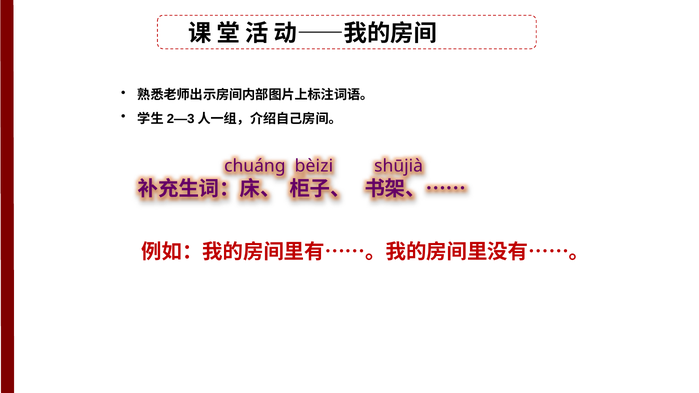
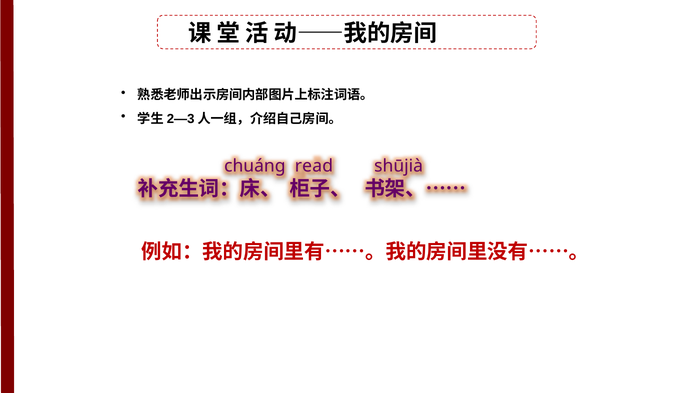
bèizi: bèizi -> read (314, 166)
